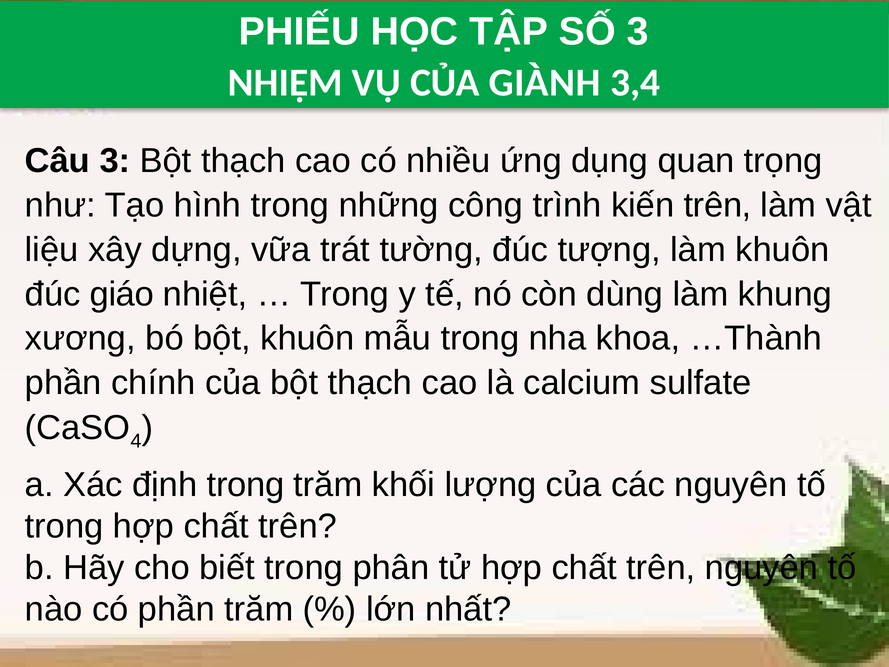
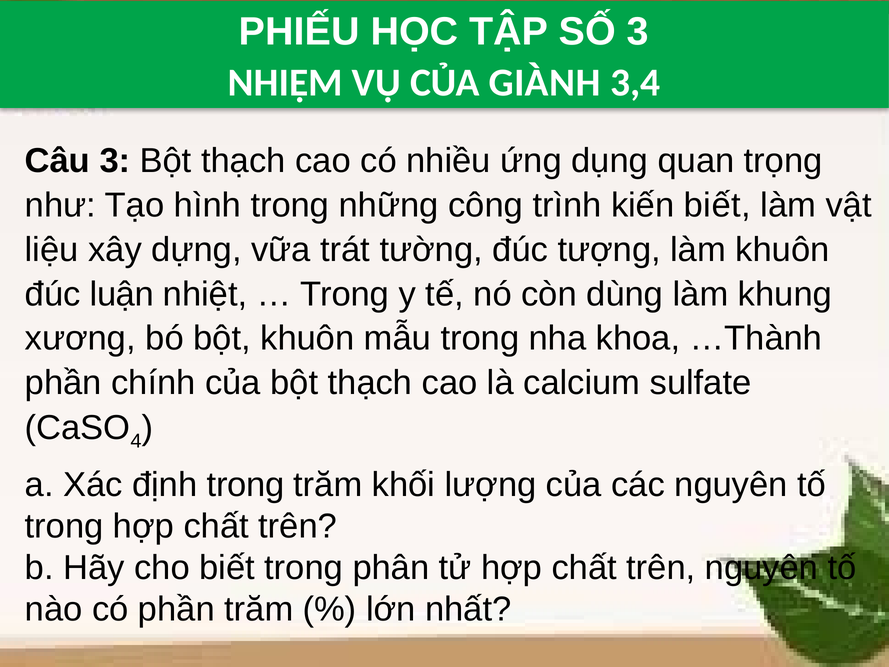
kiến trên: trên -> biết (717, 205)
giáo: giáo -> luận (122, 294)
